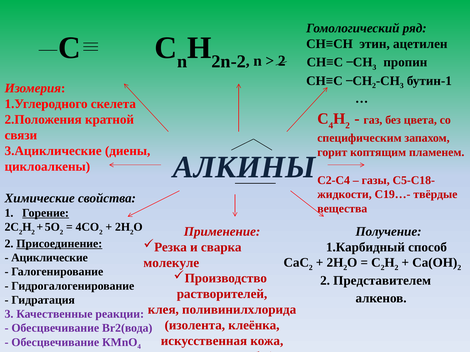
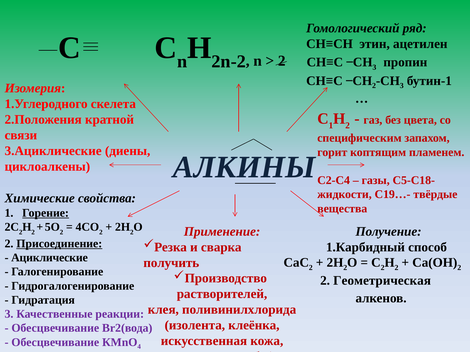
4: 4 -> 1 (331, 126)
молекуле: молекуле -> получить (171, 263)
Представителем: Представителем -> Геометрическая (382, 281)
